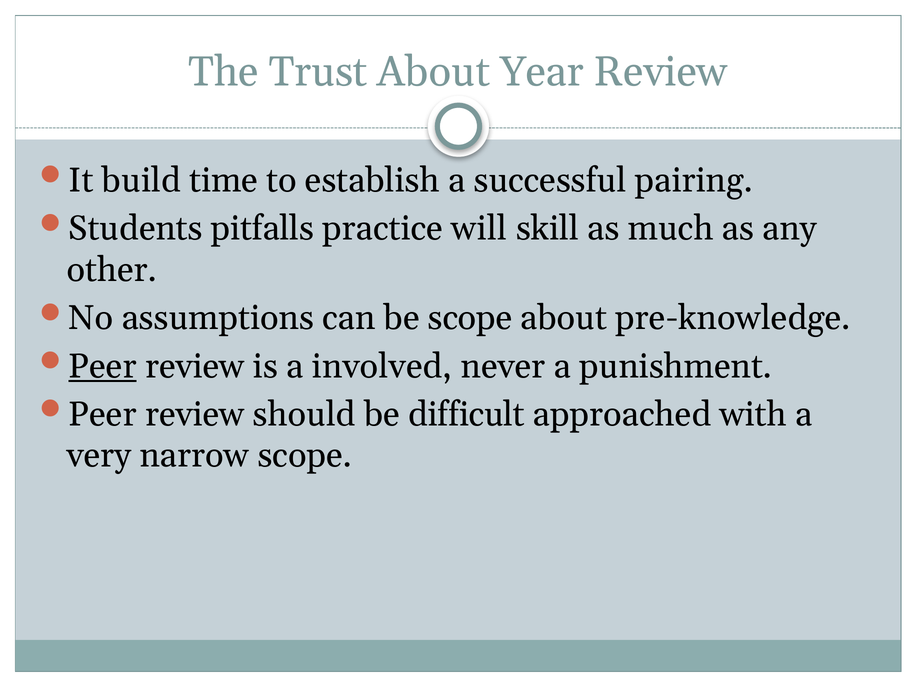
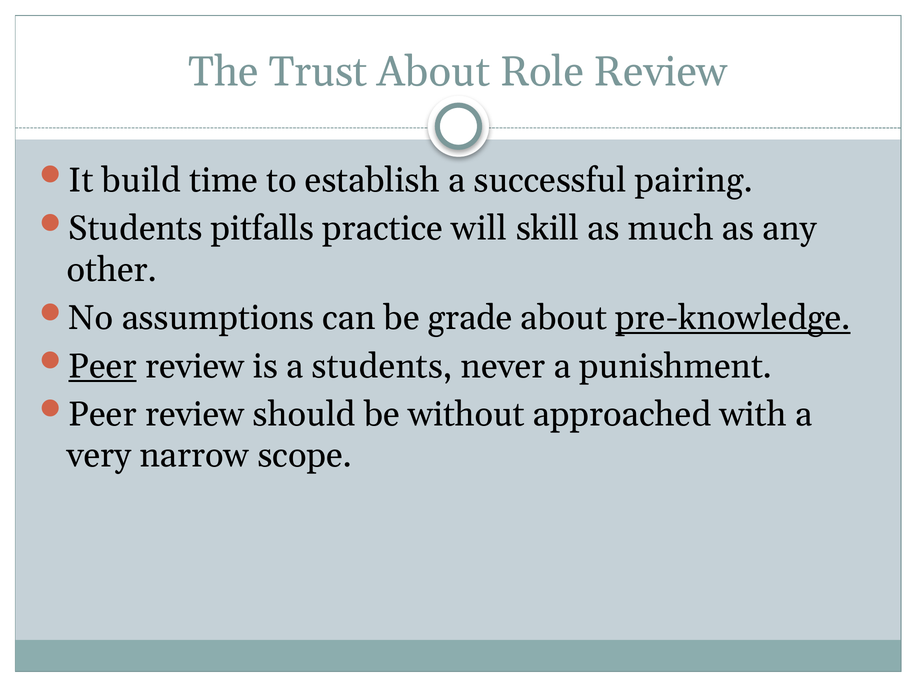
Year: Year -> Role (542, 72)
be scope: scope -> grade (470, 318)
pre-knowledge underline: none -> present (733, 318)
a involved: involved -> students (382, 367)
difficult: difficult -> without (466, 415)
